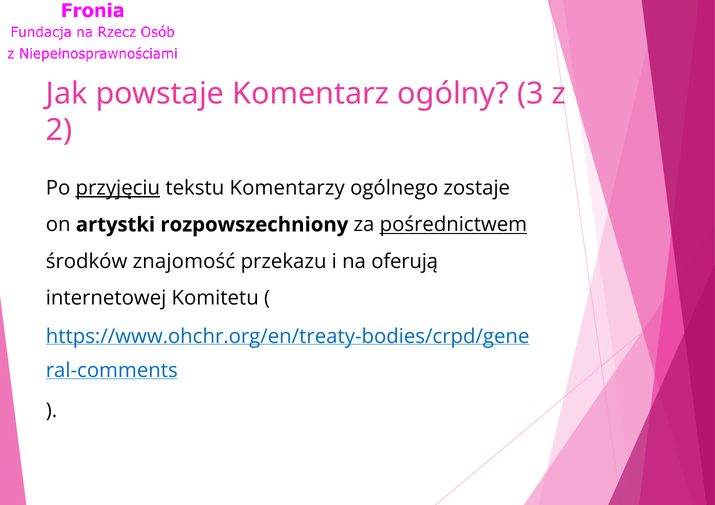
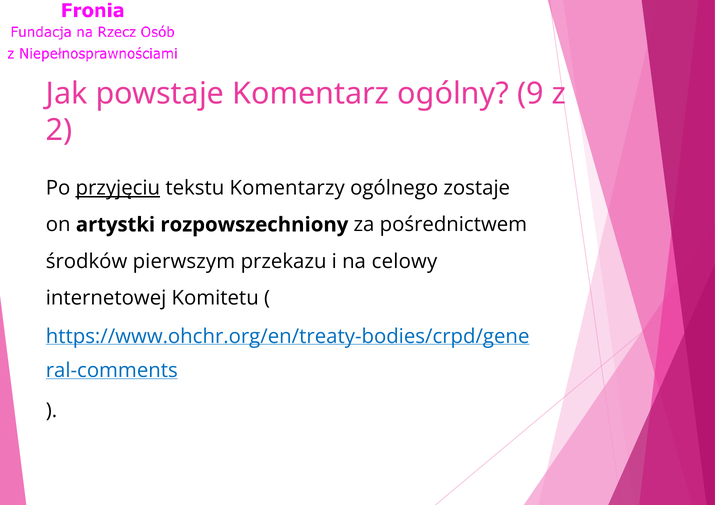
3: 3 -> 9 (531, 94)
pośrednictwem underline: present -> none (453, 225)
znajomość: znajomość -> pierwszym (184, 262)
oferują: oferują -> celowy (404, 262)
